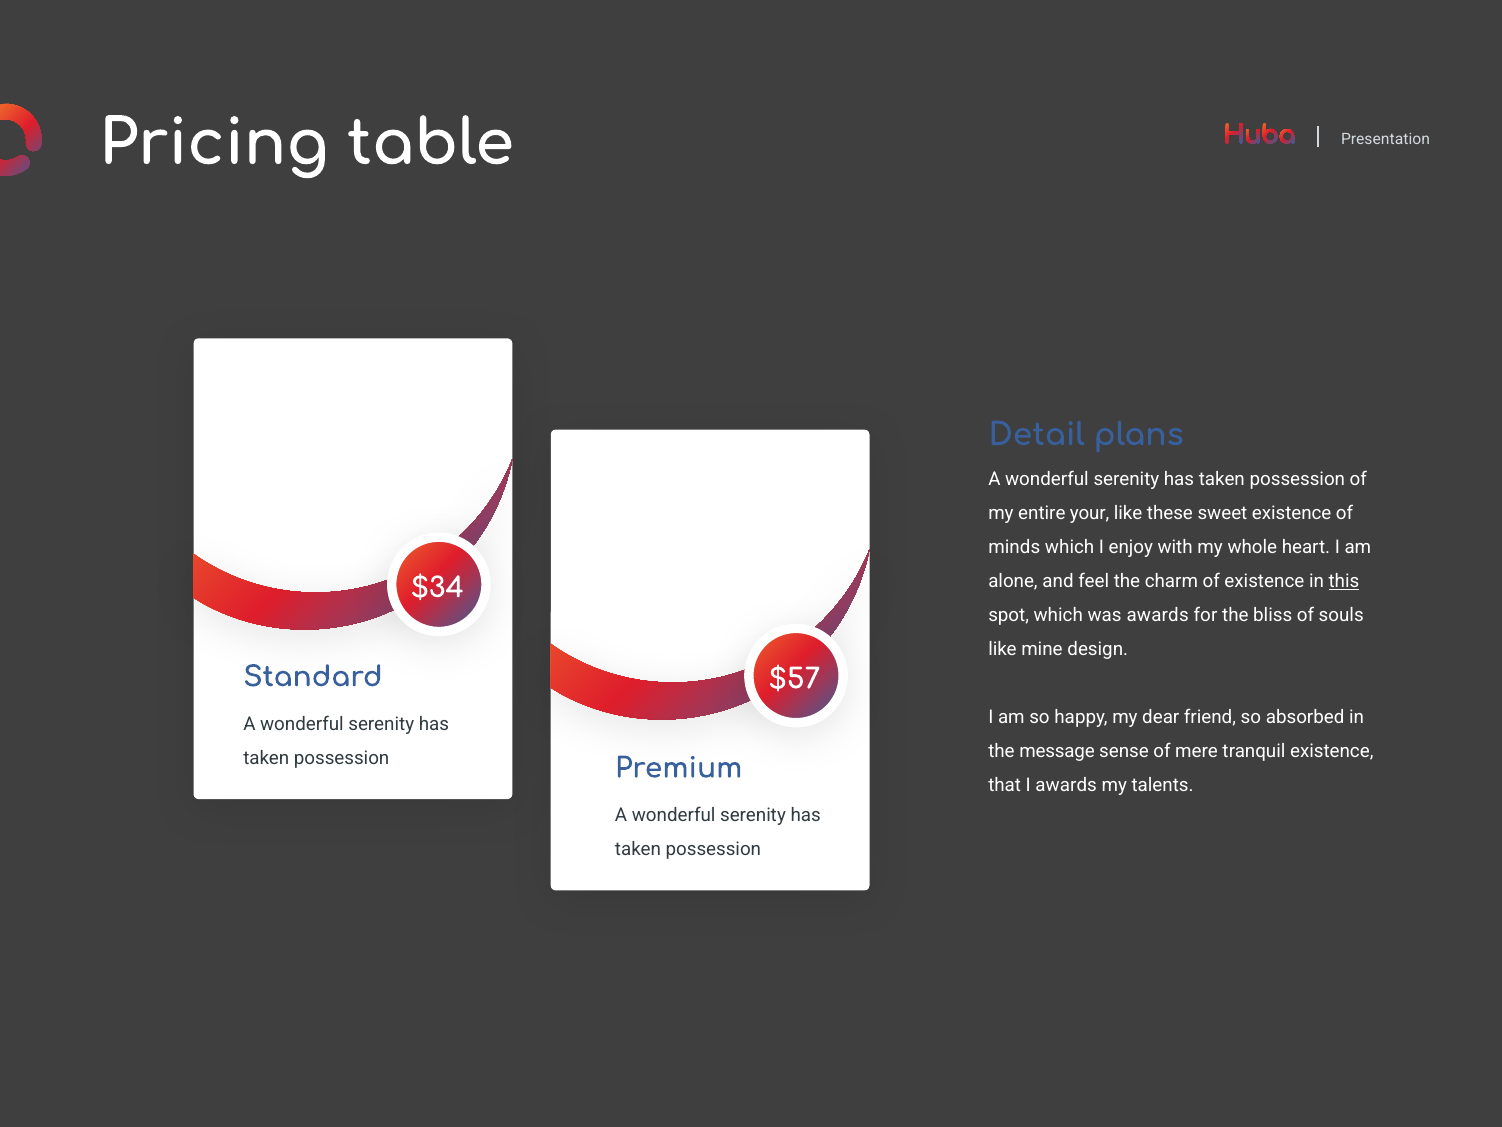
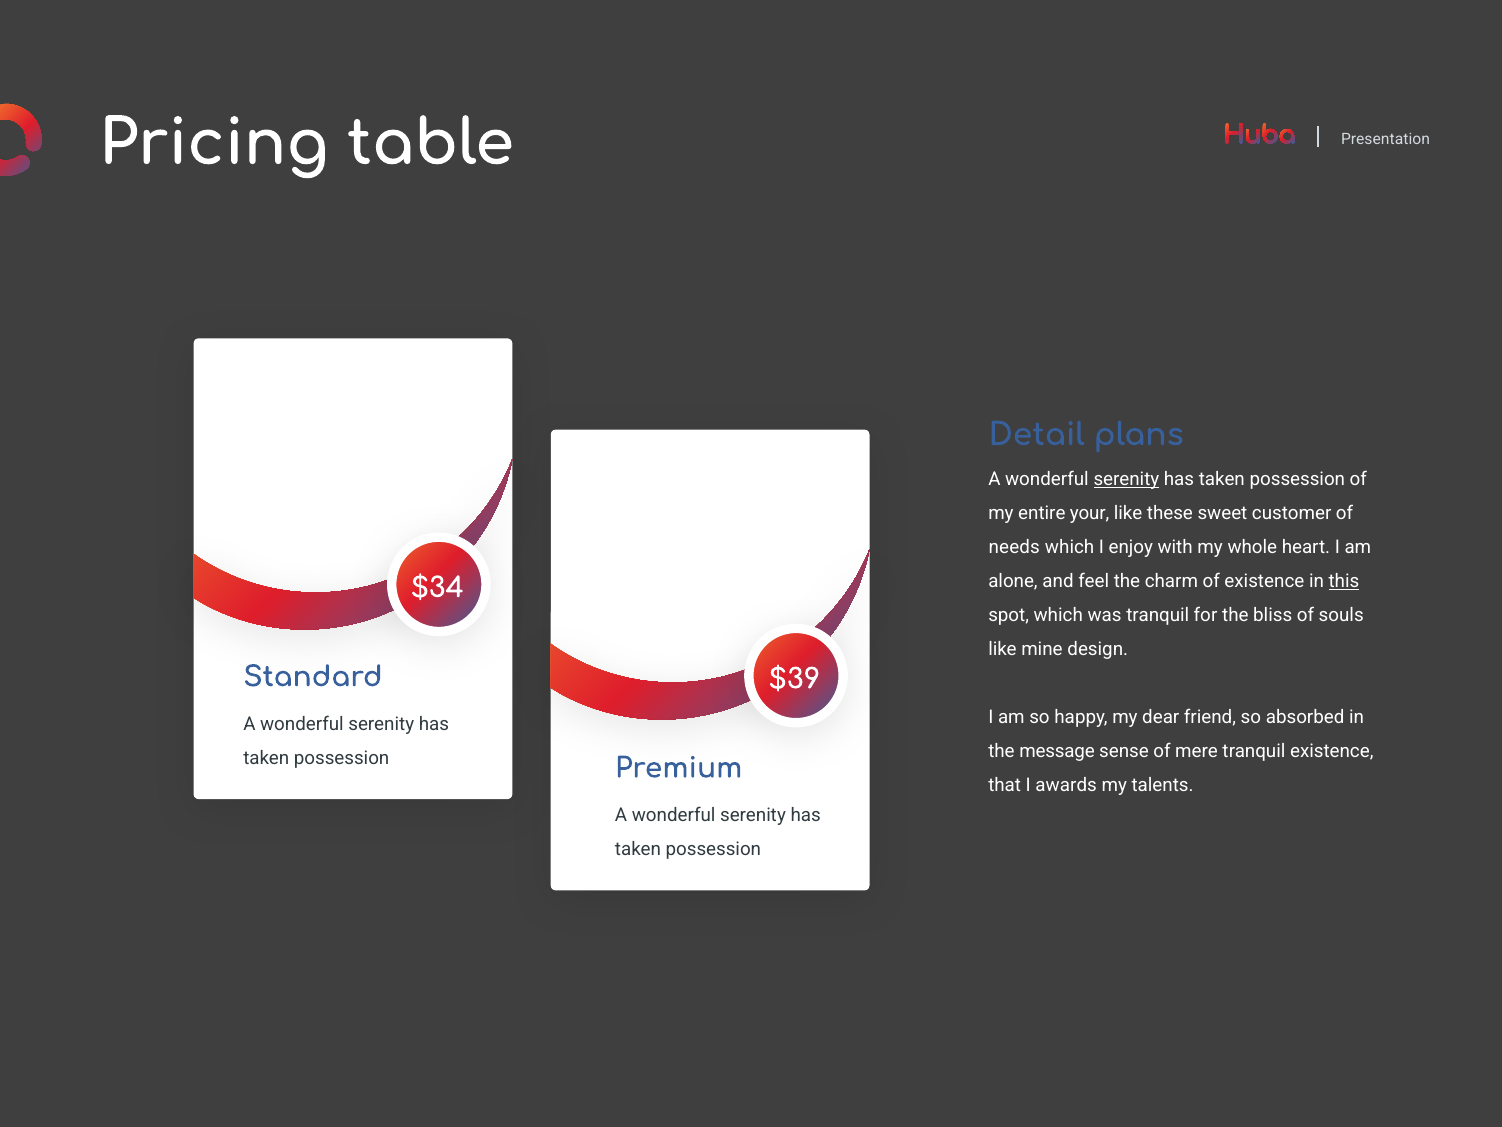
serenity underline: none -> present (1126, 480)
sweet existence: existence -> customer (1292, 513)
minds: minds -> needs (1014, 547)
was awards: awards -> tranquil (1158, 615)
$57: $57 -> $39 (794, 679)
